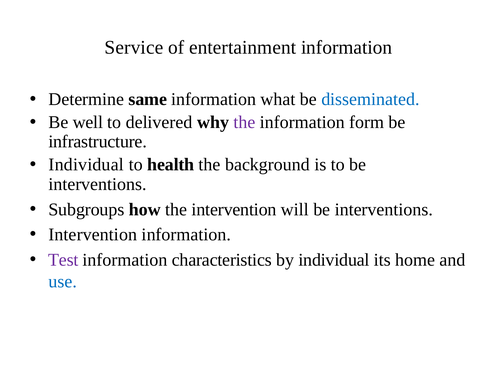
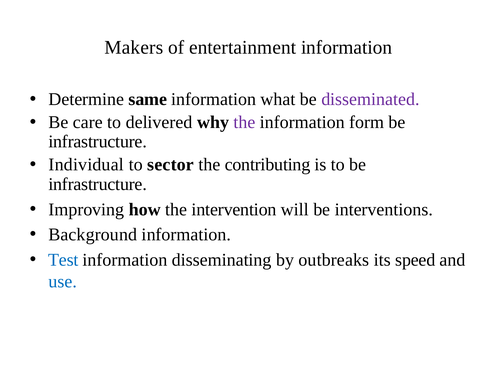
Service: Service -> Makers (134, 47)
disseminated colour: blue -> purple (370, 99)
well: well -> care (88, 122)
health: health -> sector (171, 165)
background: background -> contributing (268, 165)
interventions: interventions -> infrastructure (98, 184)
Subgroups: Subgroups -> Improving (86, 209)
Intervention: Intervention -> Background (93, 235)
Test colour: purple -> blue (63, 260)
characteristics: characteristics -> disseminating (222, 260)
by individual: individual -> outbreaks (334, 260)
home: home -> speed (415, 260)
